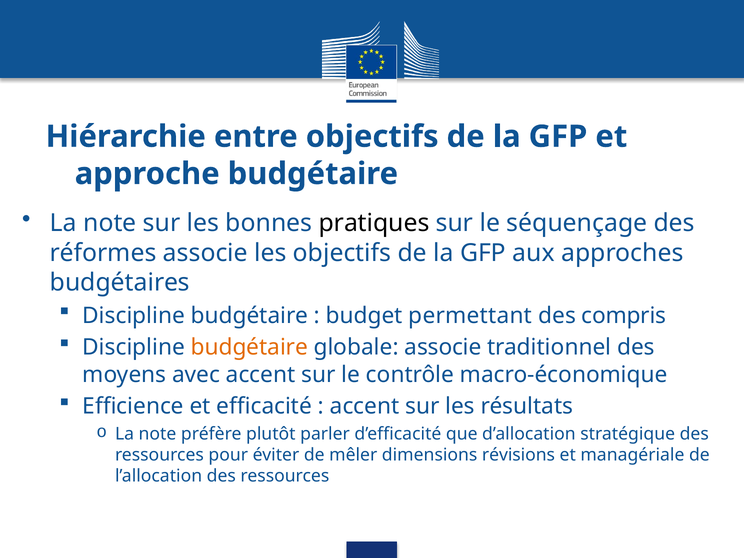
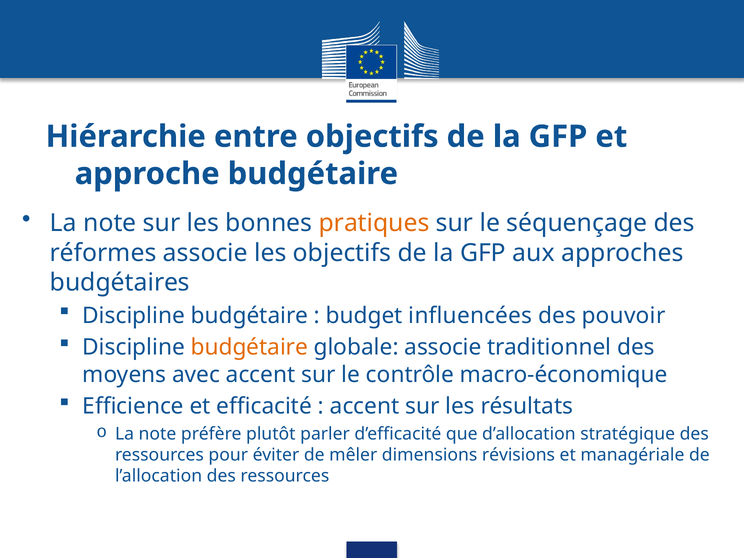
pratiques colour: black -> orange (374, 223)
permettant: permettant -> influencées (470, 316)
compris: compris -> pouvoir (624, 316)
